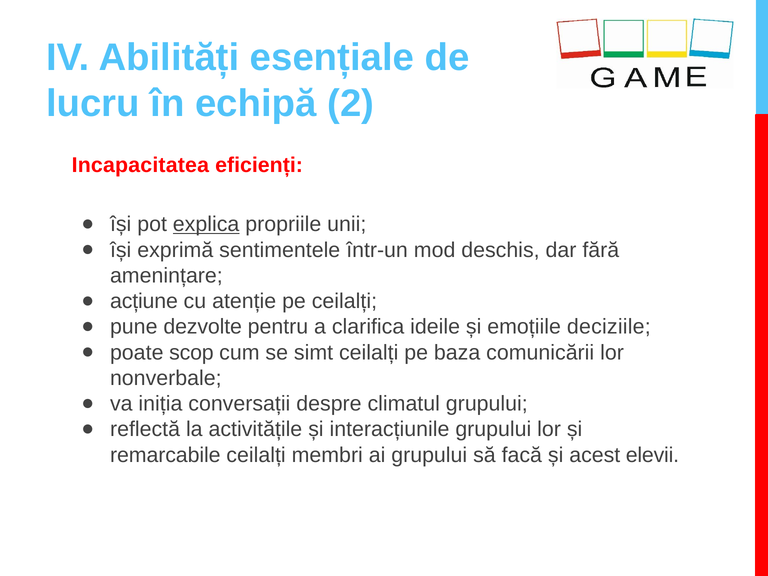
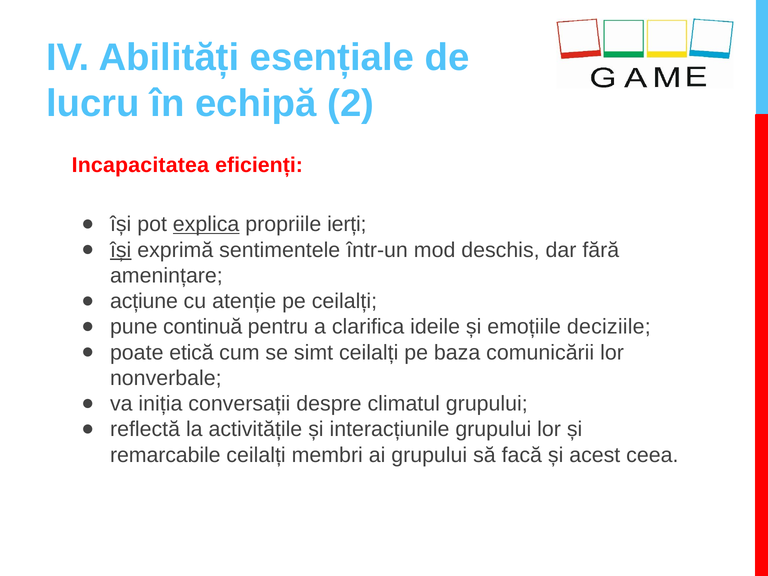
unii: unii -> ierți (347, 224)
își underline: none -> present (121, 250)
dezvolte: dezvolte -> continuă (203, 327)
scop: scop -> etică (191, 353)
elevii: elevii -> ceea (652, 455)
